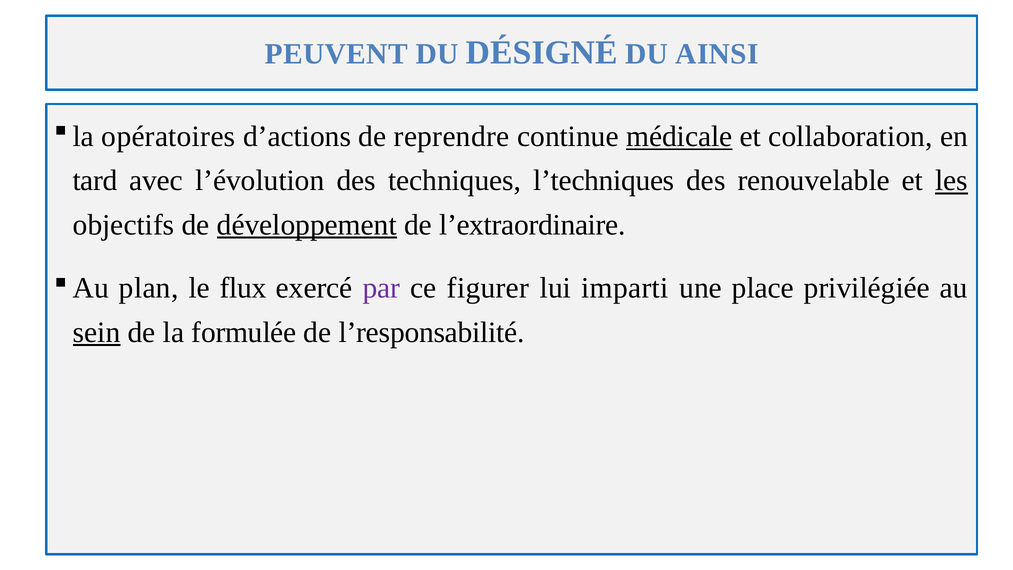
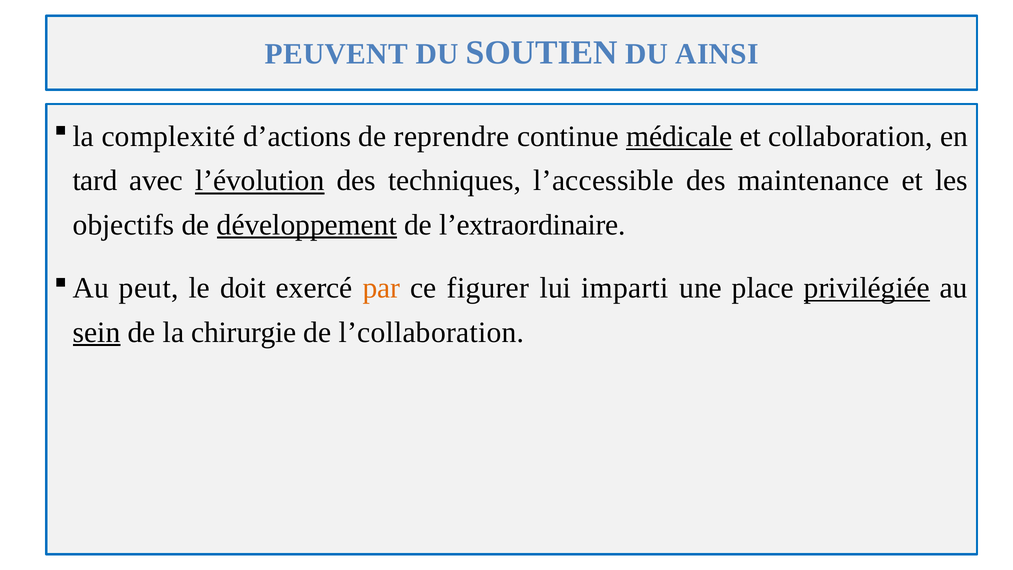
DÉSIGNÉ: DÉSIGNÉ -> SOUTIEN (542, 53)
opératoires: opératoires -> complexité (168, 136)
l’évolution underline: none -> present (260, 181)
l’techniques: l’techniques -> l’accessible (604, 181)
renouvelable: renouvelable -> maintenance (814, 181)
les underline: present -> none (952, 181)
plan: plan -> peut (149, 288)
flux: flux -> doit (243, 288)
par colour: purple -> orange (381, 288)
privilégiée underline: none -> present (867, 288)
formulée: formulée -> chirurgie (244, 332)
l’responsabilité: l’responsabilité -> l’collaboration (431, 332)
